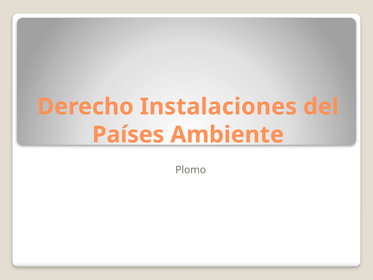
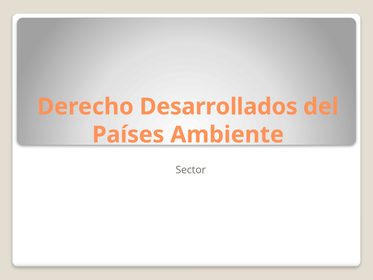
Instalaciones: Instalaciones -> Desarrollados (219, 107)
Plomo: Plomo -> Sector (191, 170)
